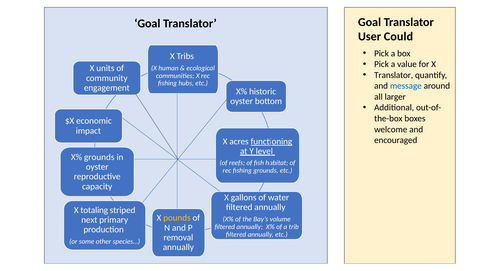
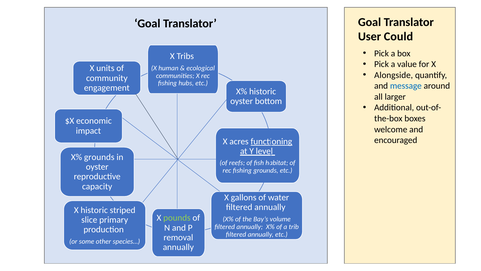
Translator: Translator -> Alongside (394, 75)
X totaling: totaling -> historic (94, 210)
pounds colour: yellow -> light green (177, 218)
next: next -> slice (89, 220)
